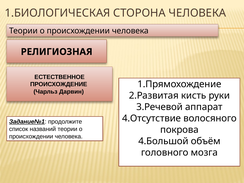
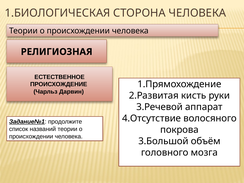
4.Большой: 4.Большой -> 3.Большой (163, 141)
